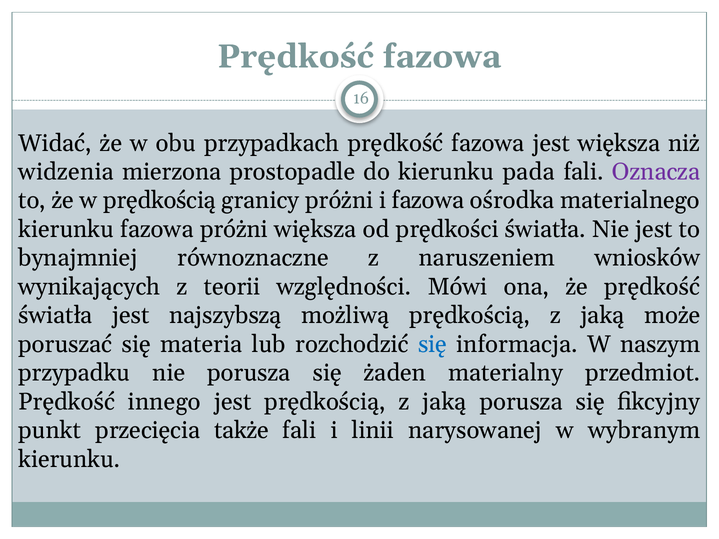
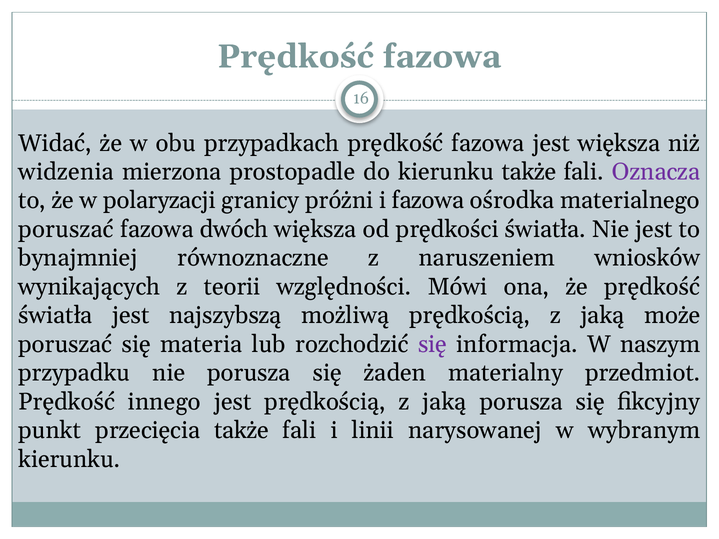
kierunku pada: pada -> także (529, 172)
w prędkością: prędkością -> polaryzacji (160, 201)
kierunku: kierunku -> poruszać (66, 229)
fazowa próżni: próżni -> dwóch (234, 229)
się colour: blue -> purple (433, 344)
